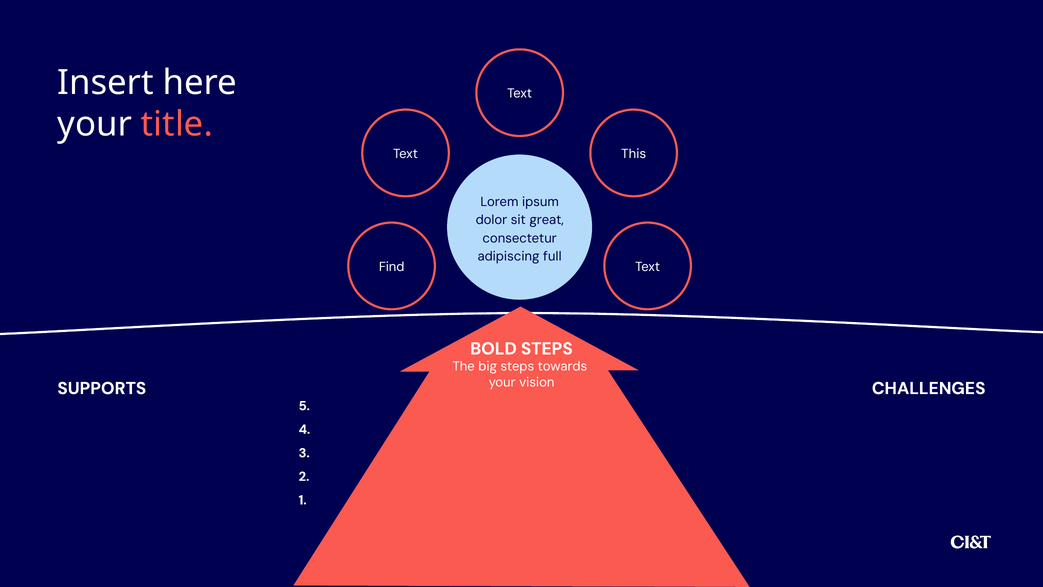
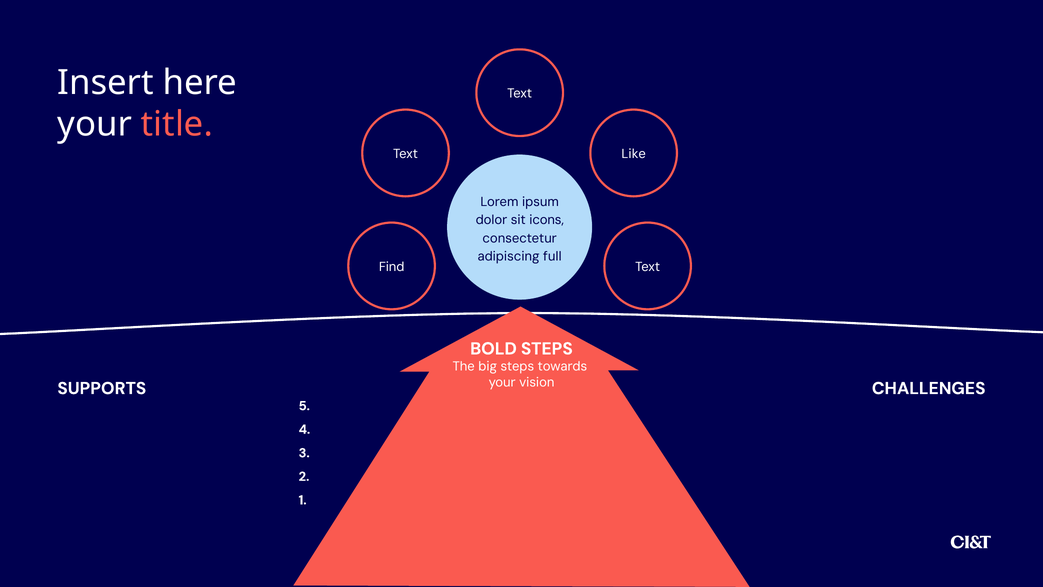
This: This -> Like (634, 154)
great: great -> icons (547, 220)
